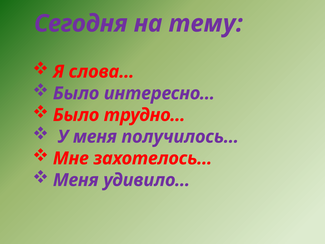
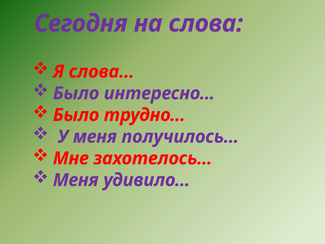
тему: тему -> слова (206, 24)
